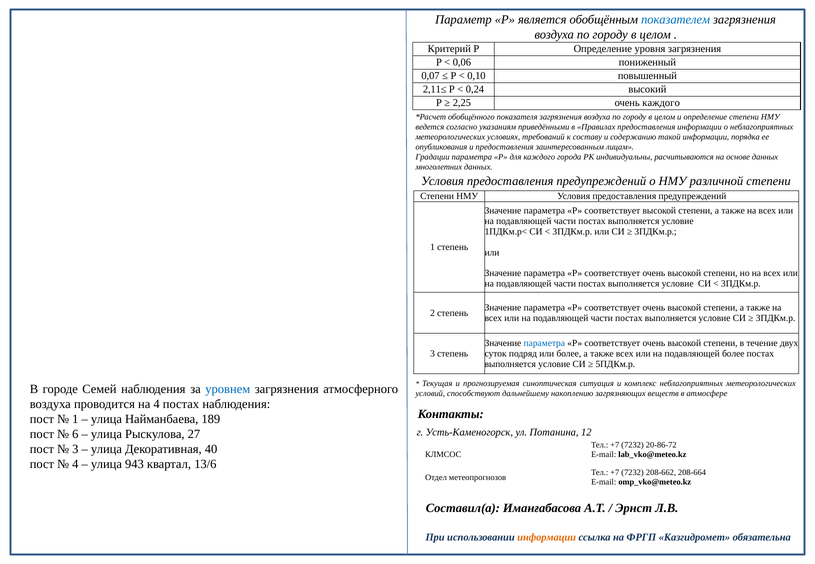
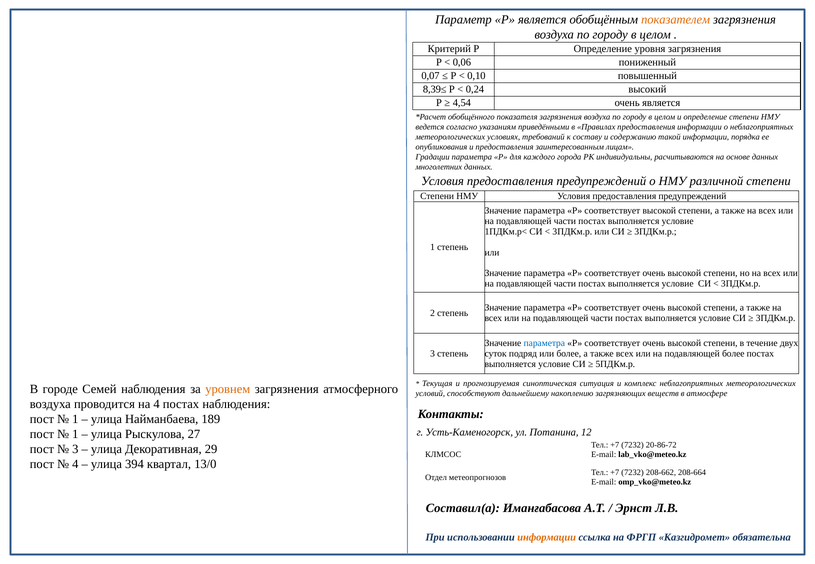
показателем colour: blue -> orange (676, 20)
2,11≤: 2,11≤ -> 8,39≤ (435, 89)
2,25: 2,25 -> 4,54 (462, 103)
очень каждого: каждого -> является (661, 103)
уровнем colour: blue -> orange (228, 389)
6: 6 -> 1 (75, 434)
40: 40 -> 29 (211, 449)
943: 943 -> 394 (134, 464)
13/6: 13/6 -> 13/0 (205, 464)
